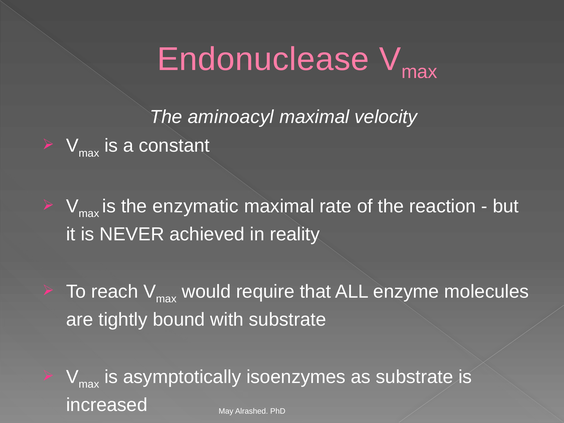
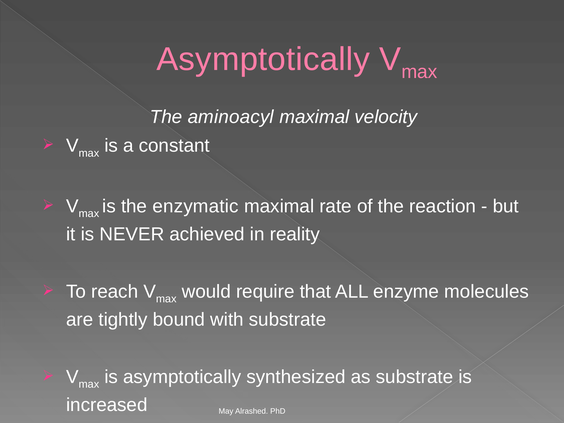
Endonuclease: Endonuclease -> Asymptotically (263, 59)
isoenzymes: isoenzymes -> synthesized (296, 377)
